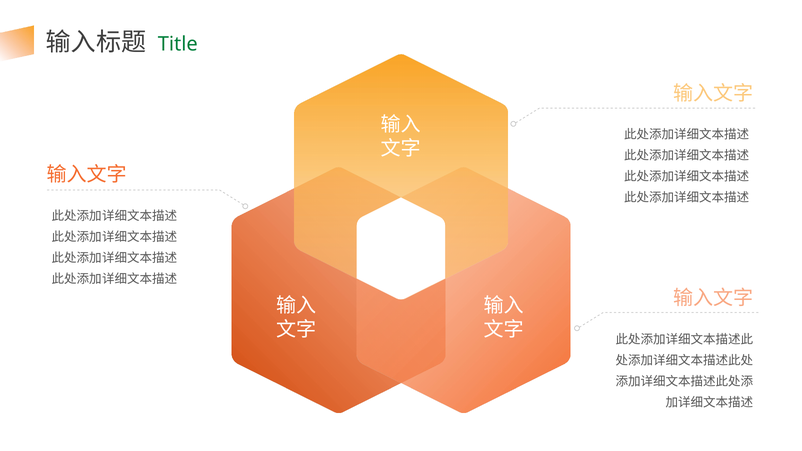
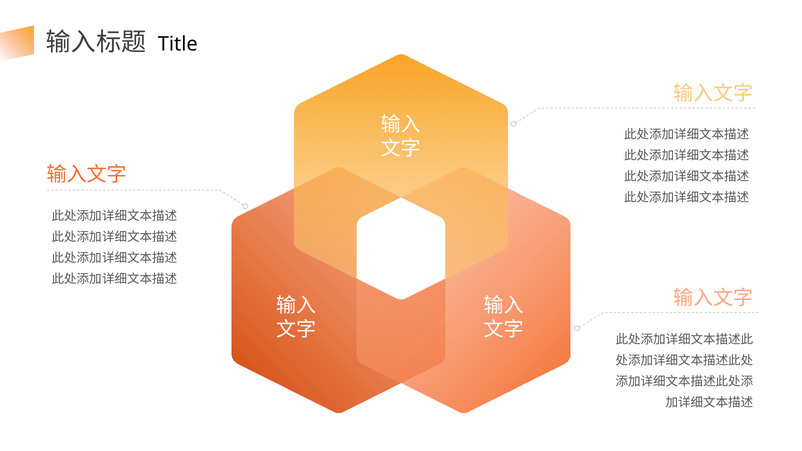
Title colour: green -> black (178, 44)
